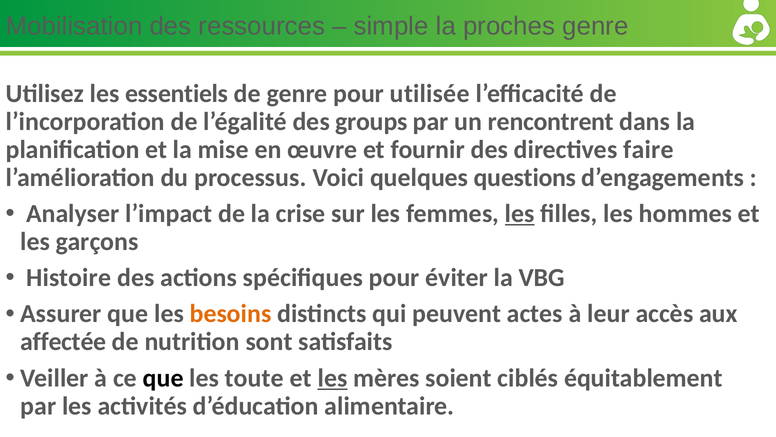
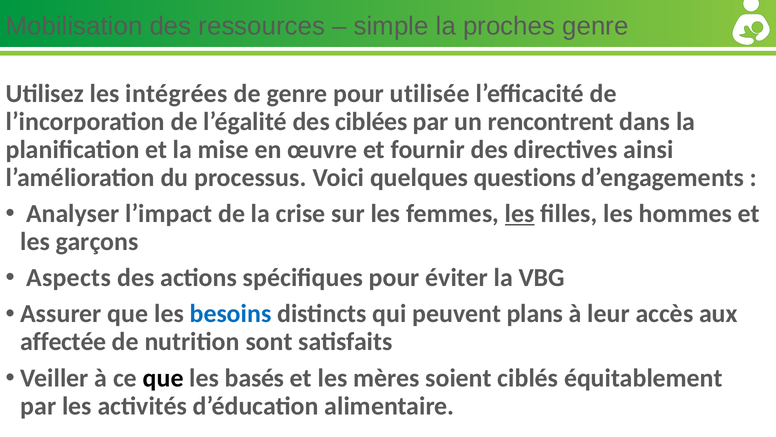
essentiels: essentiels -> intégrées (176, 94)
groups: groups -> ciblées (371, 122)
faire: faire -> ainsi (648, 150)
Histoire: Histoire -> Aspects (69, 278)
besoins colour: orange -> blue (231, 314)
actes: actes -> plans (535, 314)
toute: toute -> basés (255, 378)
les underline: present -> none (332, 378)
